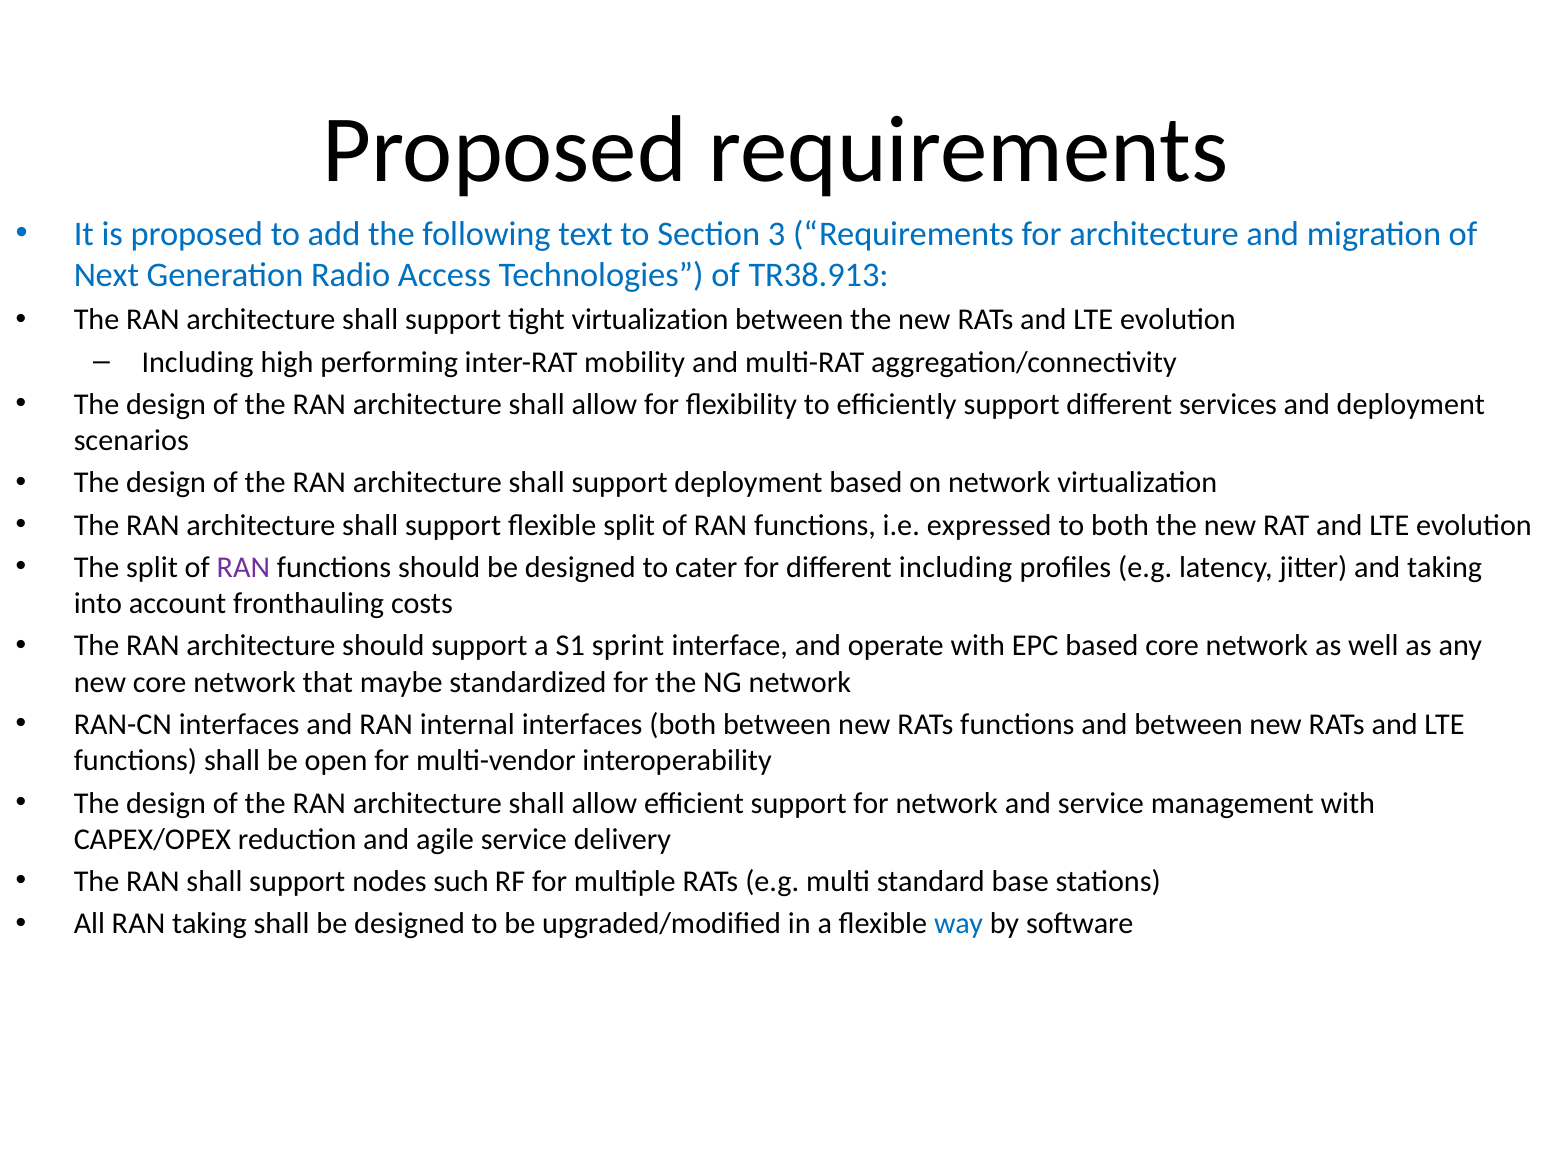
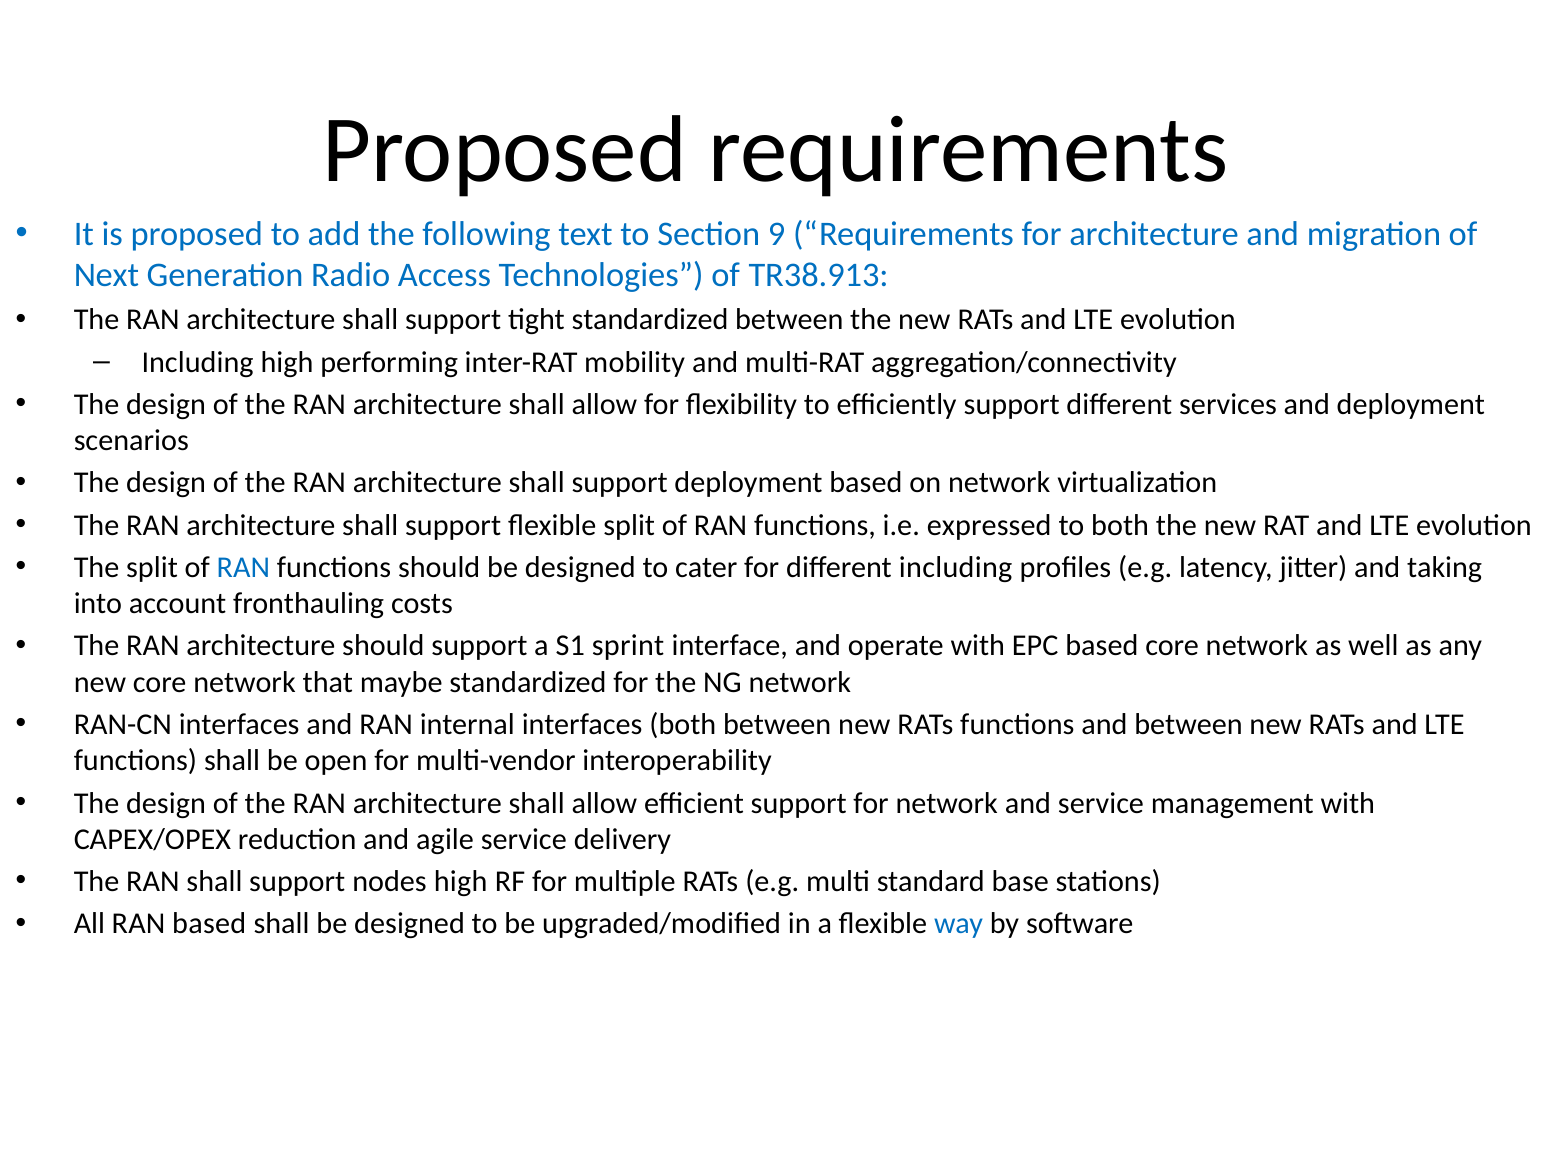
3: 3 -> 9 (777, 234)
tight virtualization: virtualization -> standardized (650, 320)
RAN colour: purple -> blue (243, 568)
nodes such: such -> high (461, 882)
RAN taking: taking -> based (209, 924)
